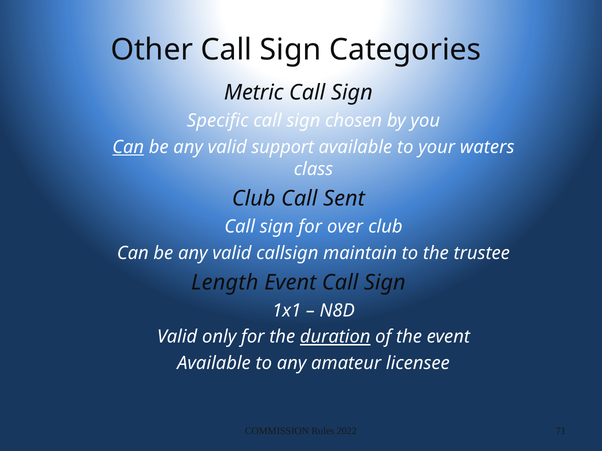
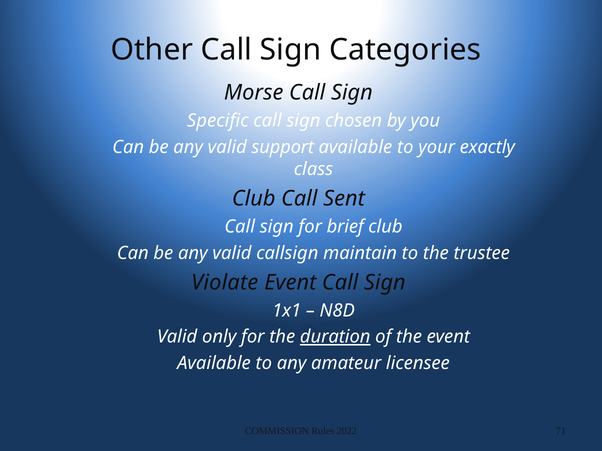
Metric: Metric -> Morse (254, 93)
Can underline: present -> none (128, 147)
waters: waters -> exactly (487, 147)
over: over -> brief (345, 227)
Length: Length -> Violate (225, 283)
